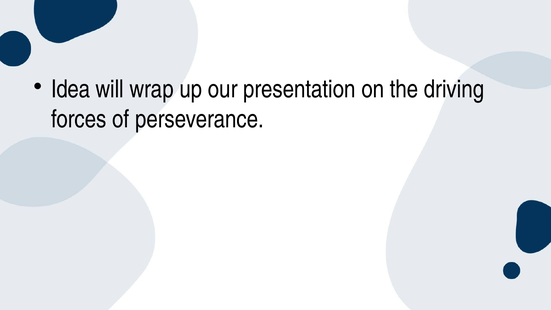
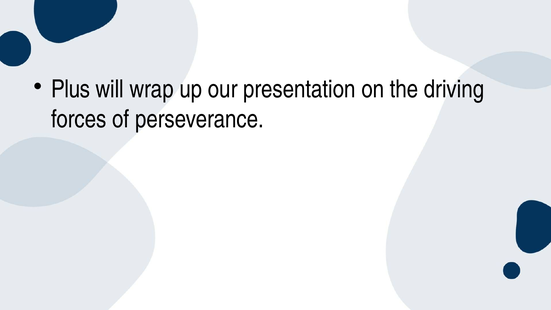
Idea: Idea -> Plus (71, 89)
